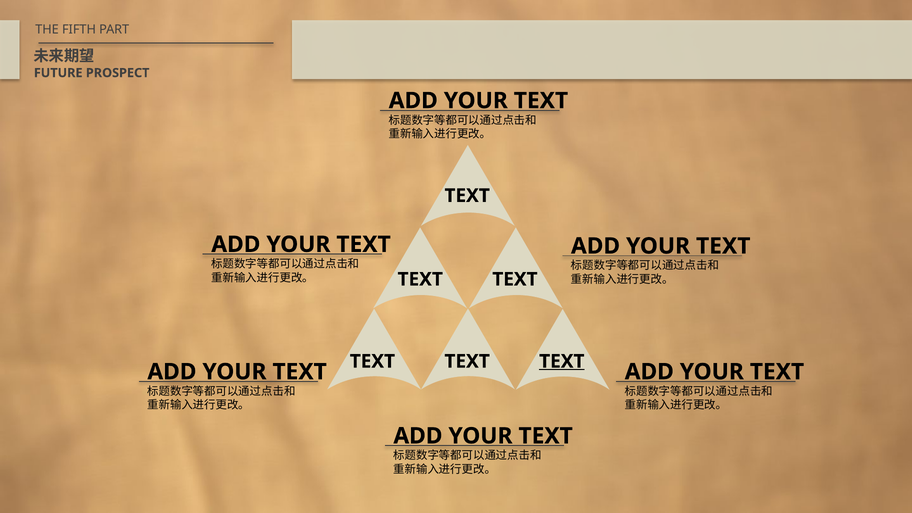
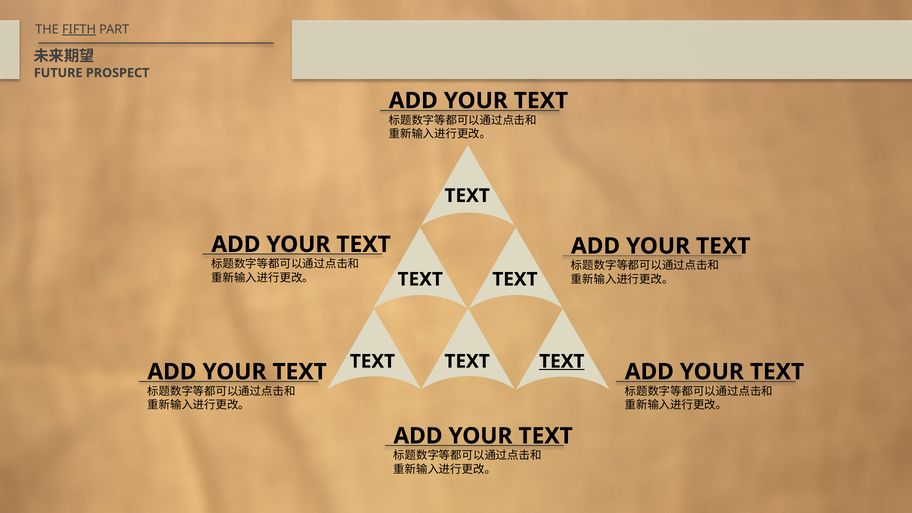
FIFTH underline: none -> present (79, 29)
